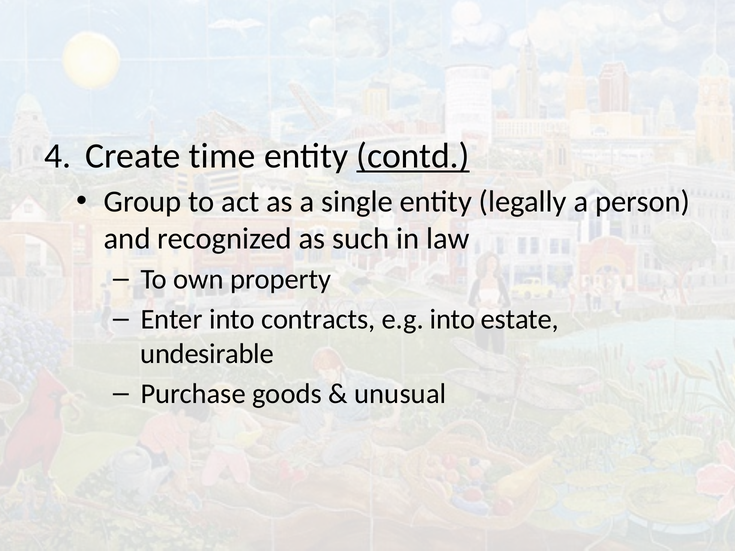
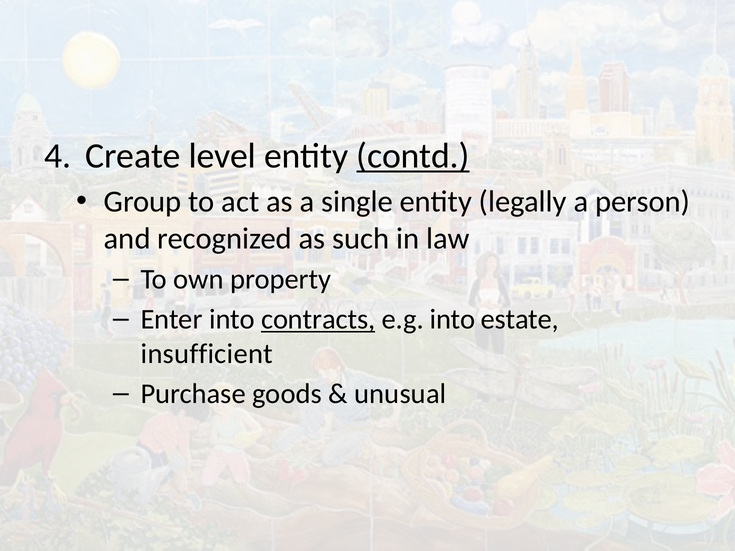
time: time -> level (222, 156)
contracts underline: none -> present (318, 320)
undesirable: undesirable -> insufficient (207, 354)
